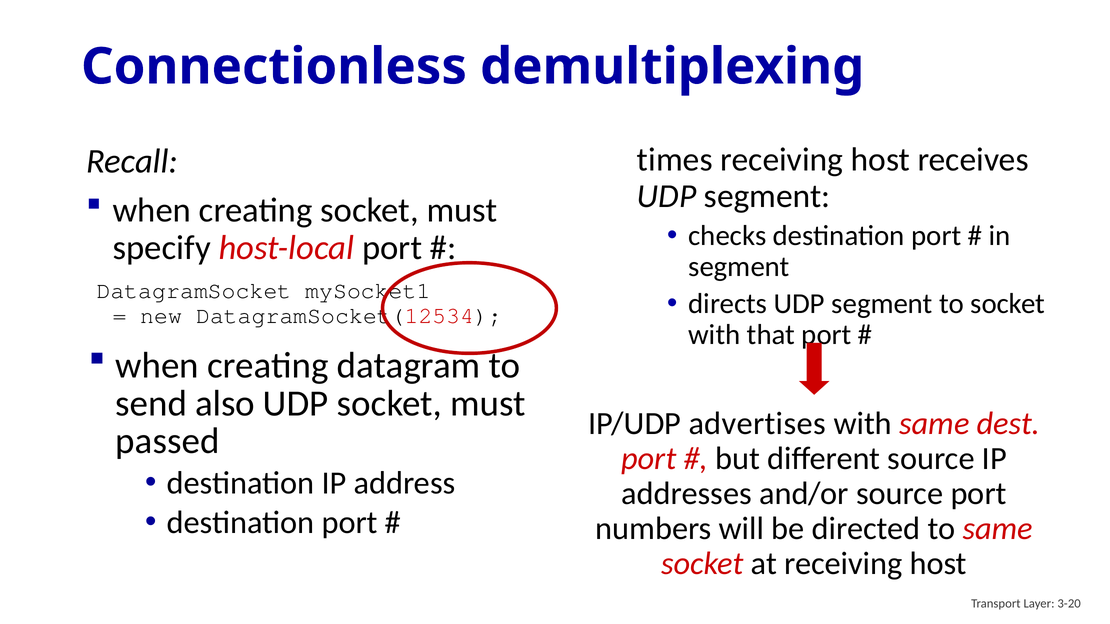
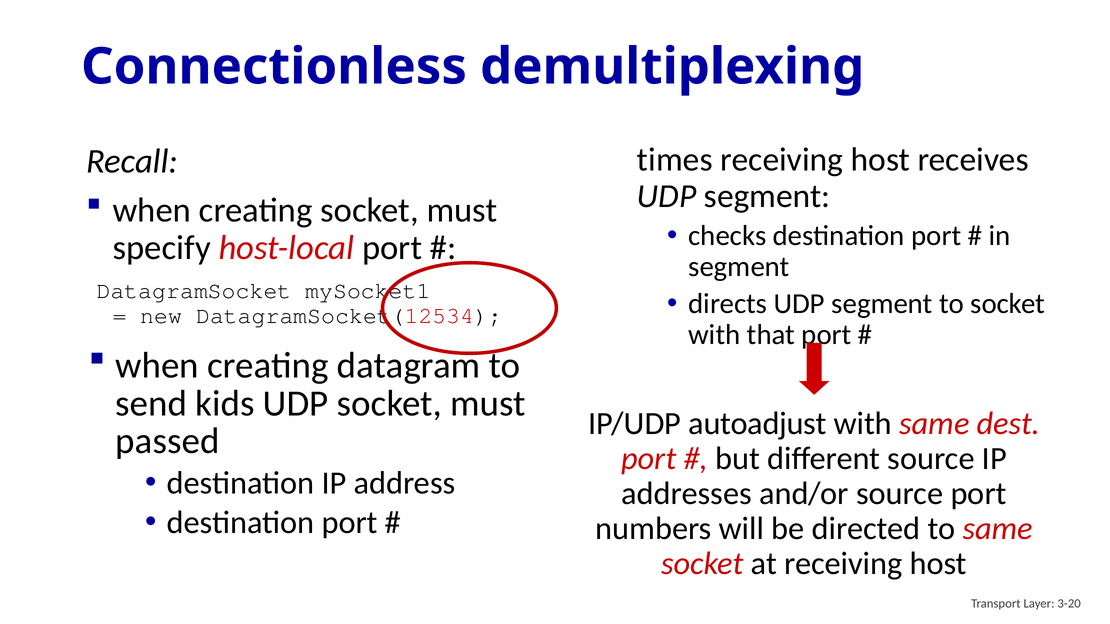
also: also -> kids (225, 404)
advertises: advertises -> autoadjust (757, 424)
